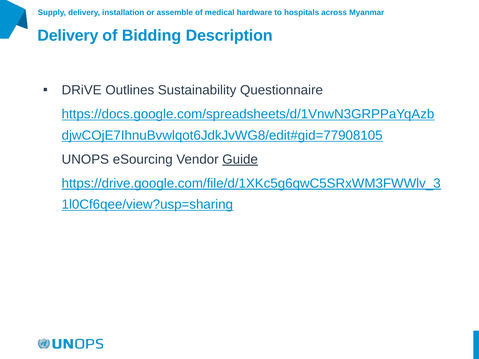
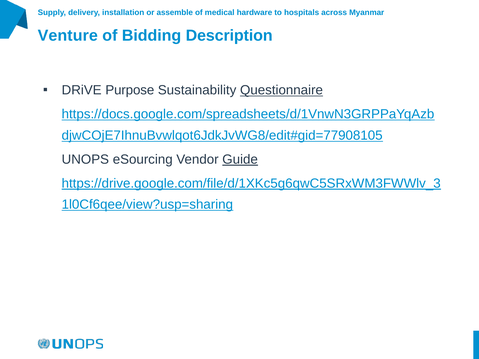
Delivery: Delivery -> Venture (68, 36)
Outlines: Outlines -> Purpose (130, 90)
Questionnaire underline: none -> present (281, 90)
